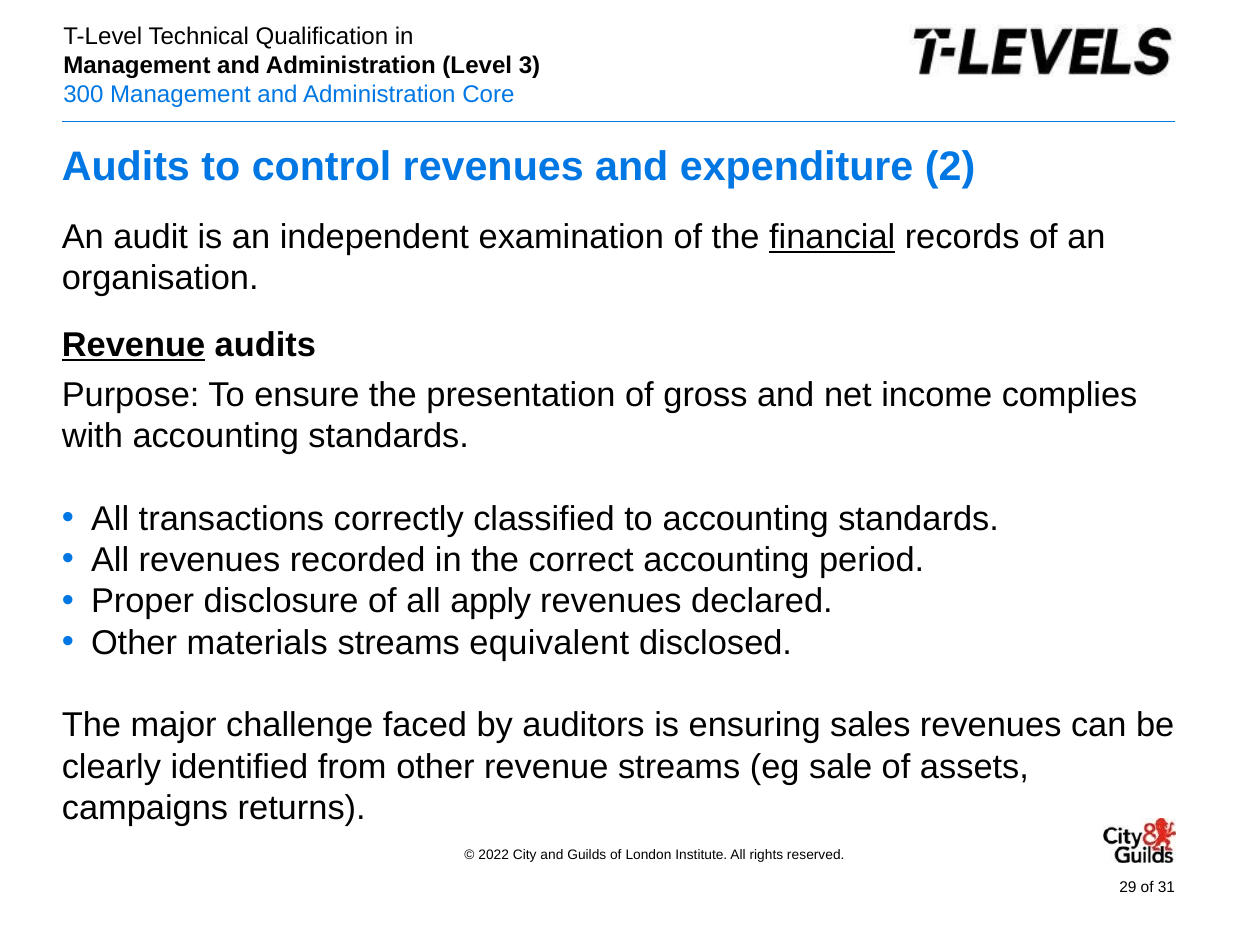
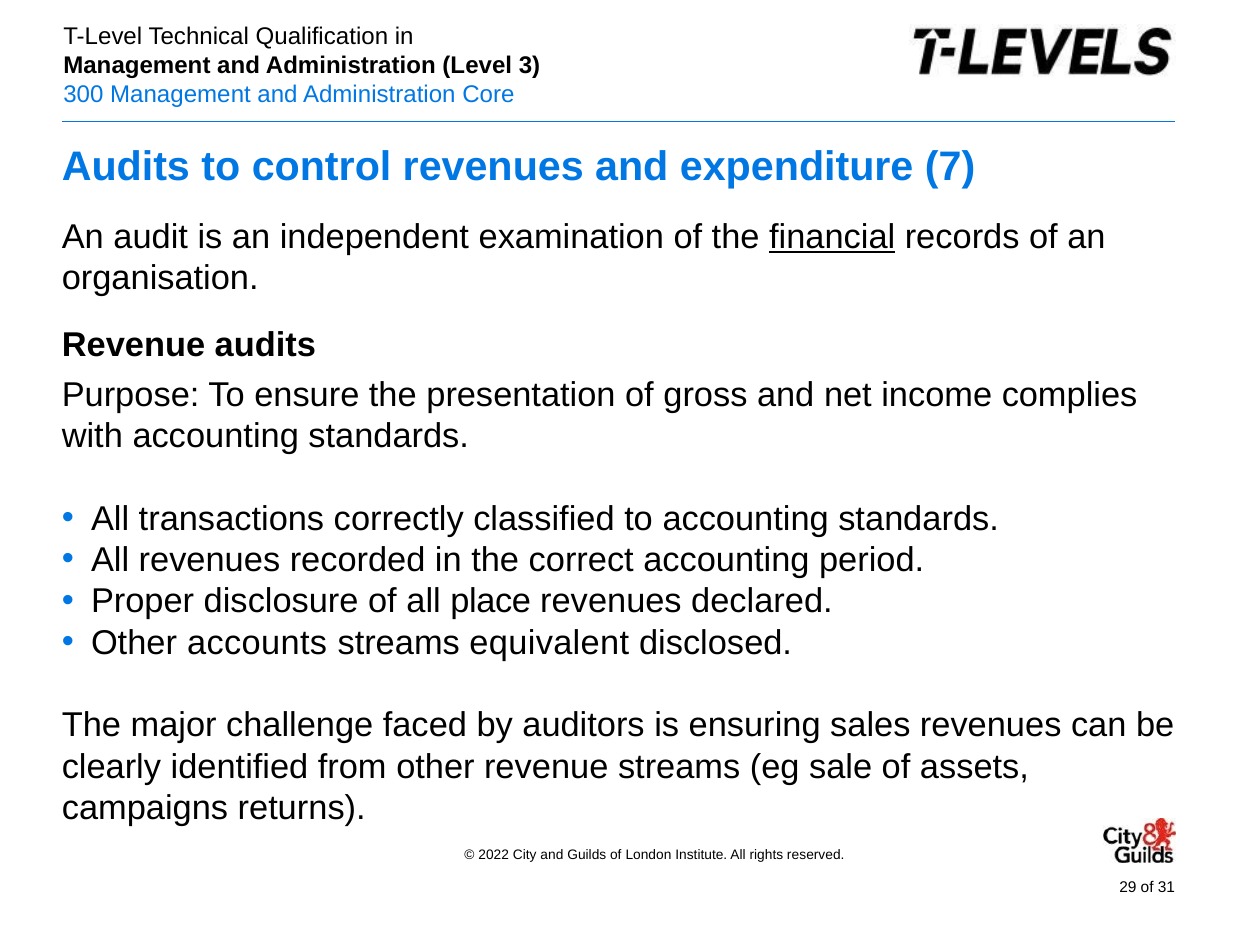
2: 2 -> 7 (950, 167)
Revenue underline: present -> none (134, 345)
apply: apply -> place (491, 601)
materials: materials -> accounts (257, 643)
